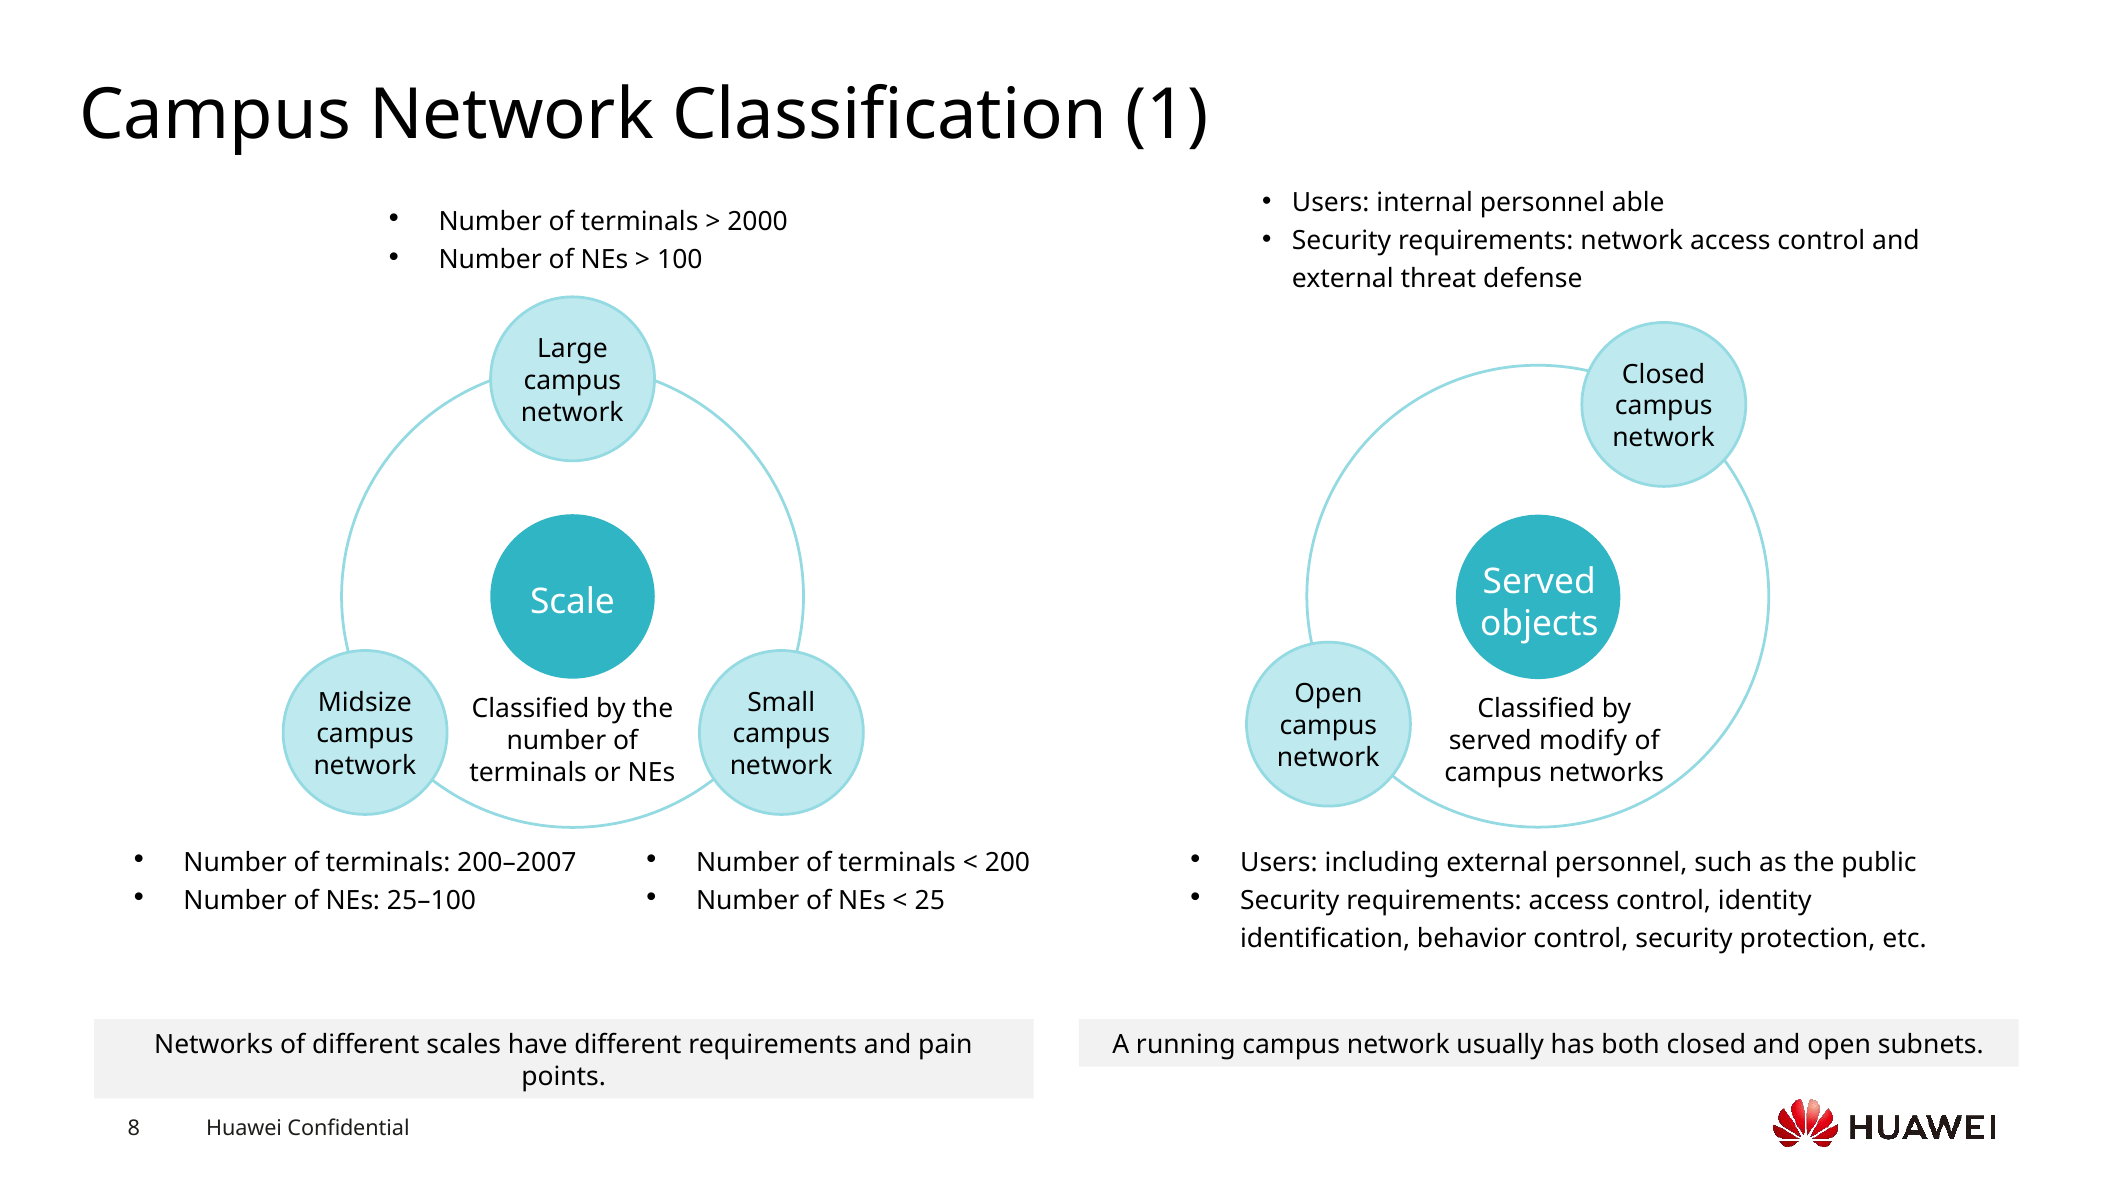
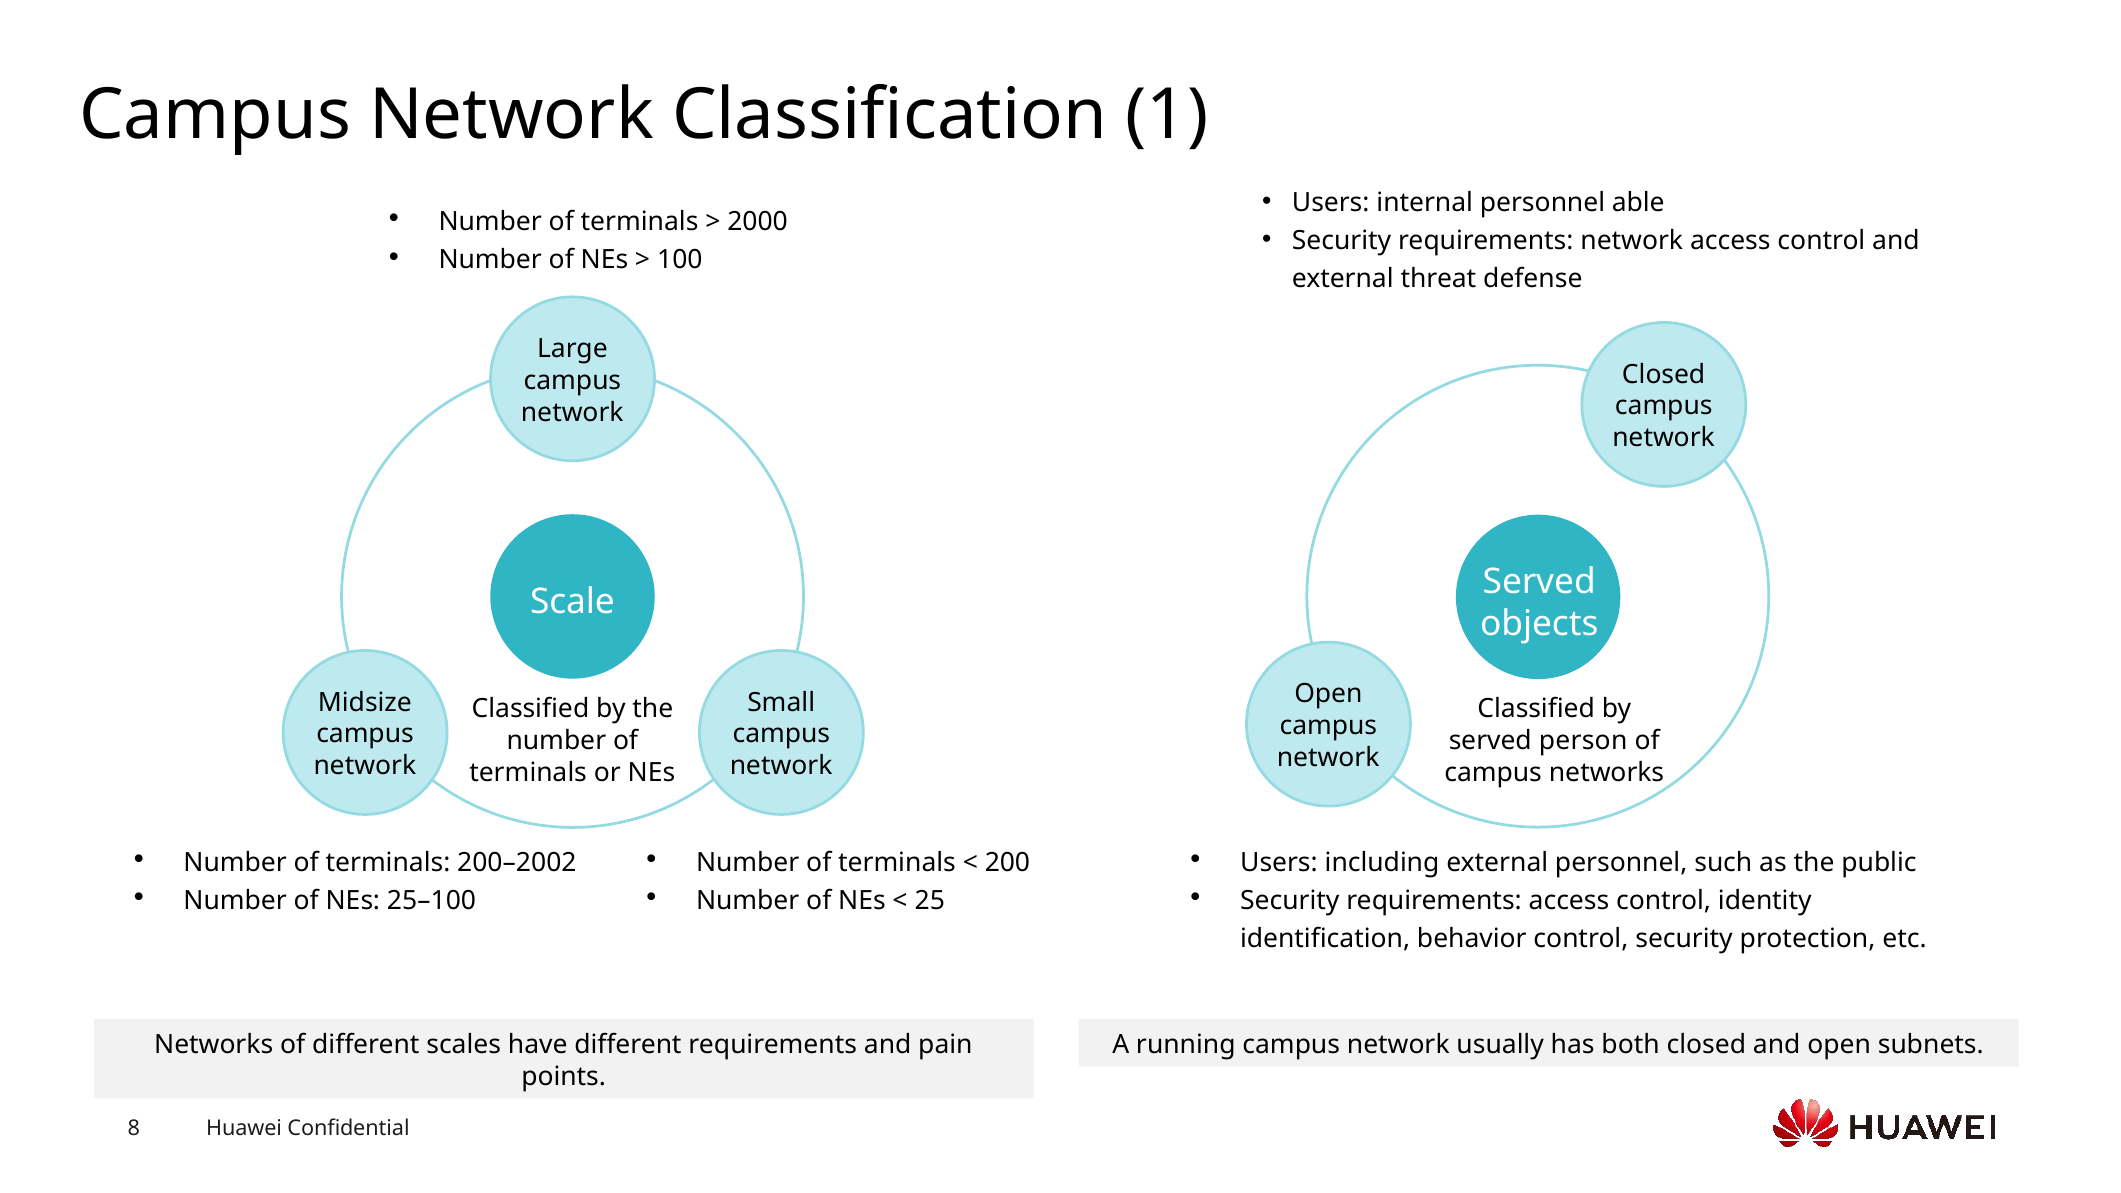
modify: modify -> person (1583, 741)
200–2007: 200–2007 -> 200–2002 (517, 862)
